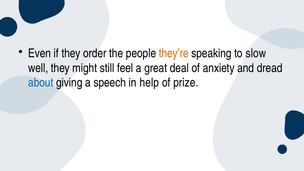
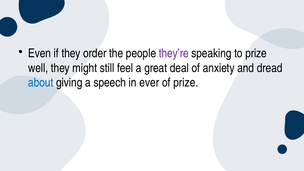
they’re colour: orange -> purple (174, 53)
to slow: slow -> prize (256, 53)
help: help -> ever (149, 83)
